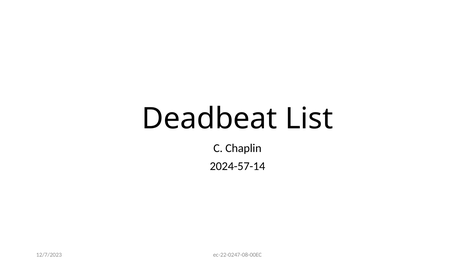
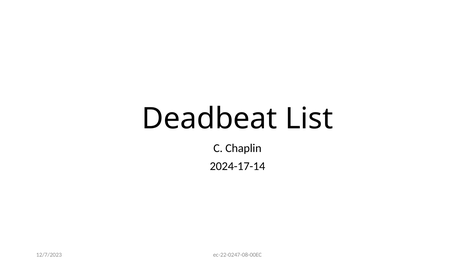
2024-57-14: 2024-57-14 -> 2024-17-14 (237, 166)
